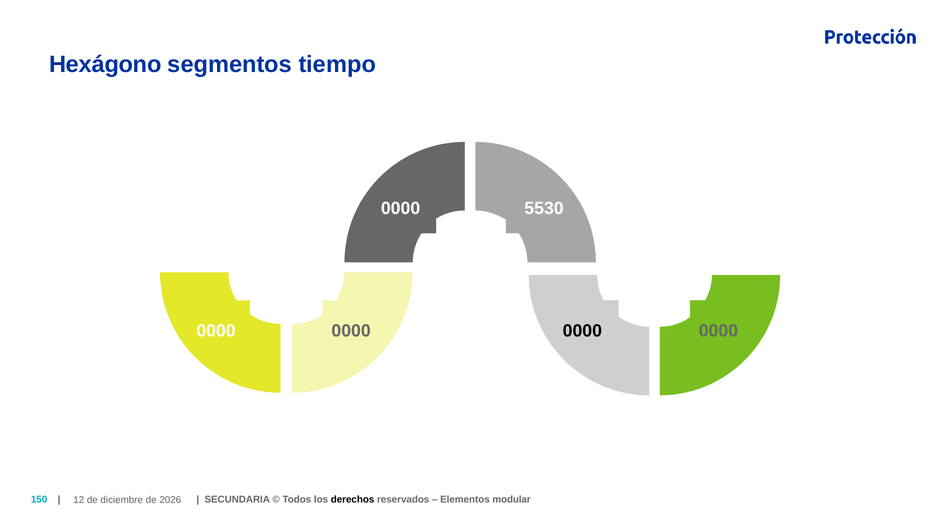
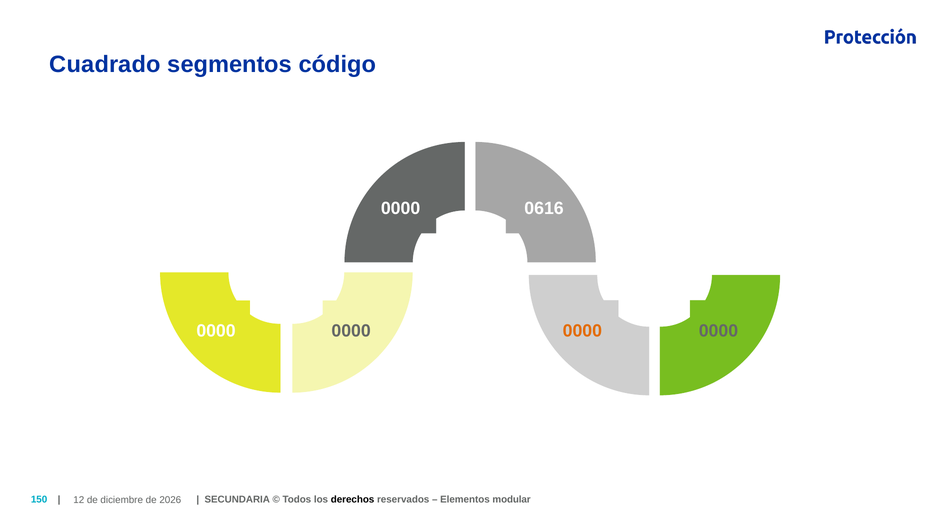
Hexágono: Hexágono -> Cuadrado (105, 65)
tiempo: tiempo -> código (337, 65)
5530: 5530 -> 0616 (544, 208)
0000 colour: black -> orange (582, 331)
